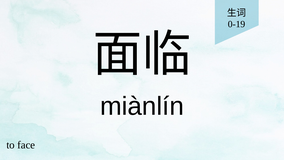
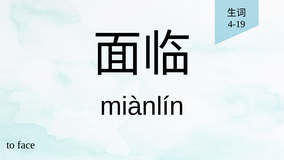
0-19: 0-19 -> 4-19 (237, 24)
